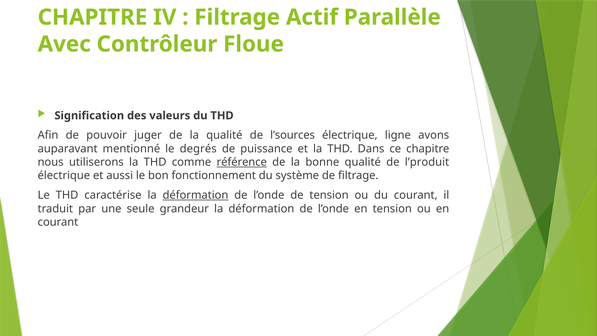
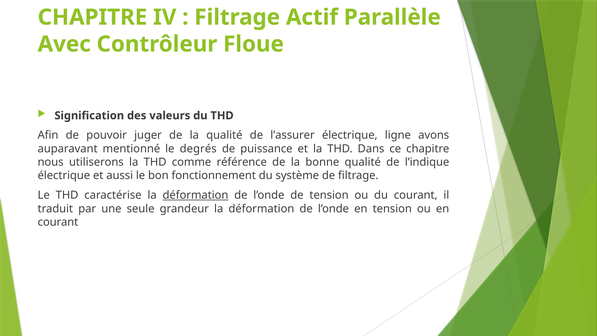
l’sources: l’sources -> l’assurer (293, 135)
référence underline: present -> none (242, 162)
l’produit: l’produit -> l’indique (427, 162)
